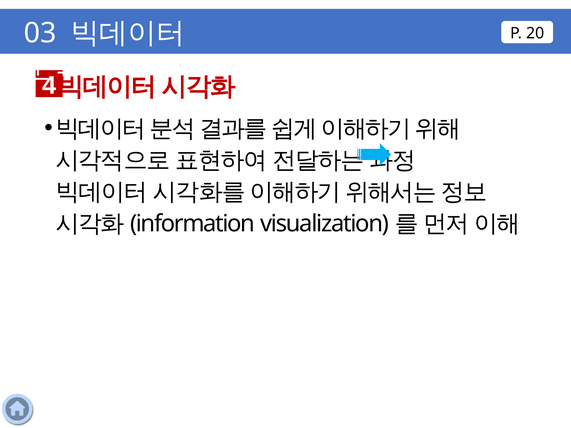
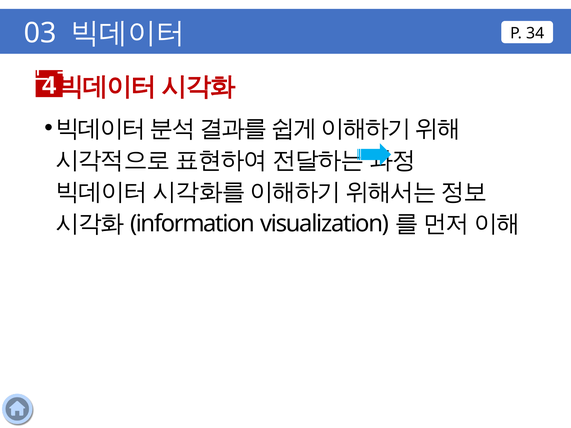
20: 20 -> 34 (535, 33)
